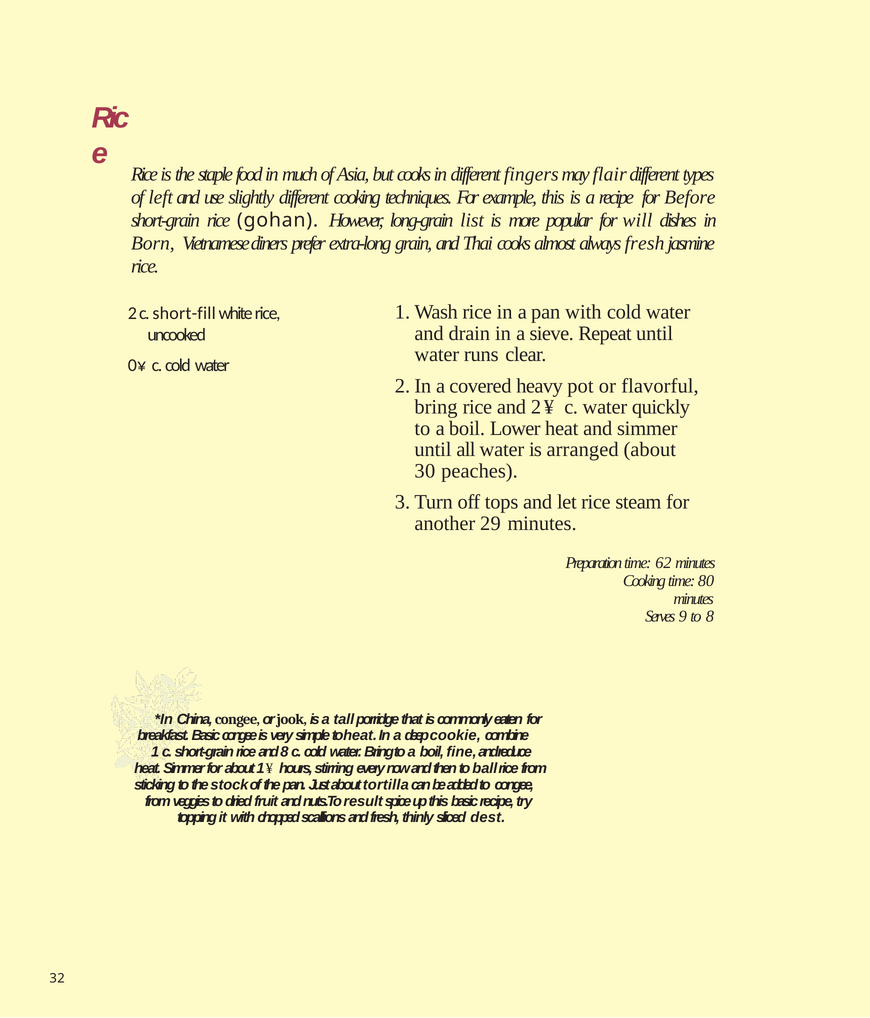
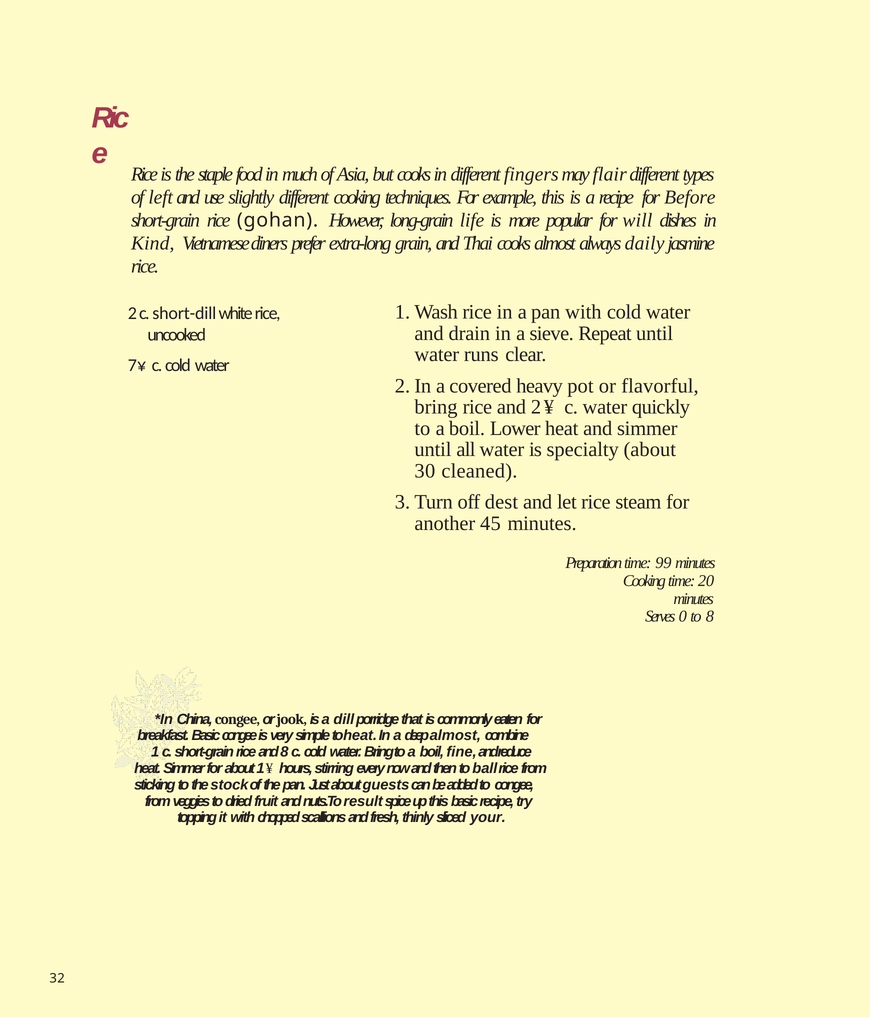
list: list -> life (472, 220)
Born: Born -> Kind (153, 243)
always fresh: fresh -> daily (645, 243)
short-fill: short-fill -> short-dill (184, 313)
0¥: 0¥ -> 7¥ (137, 365)
arranged: arranged -> specialty (583, 450)
peaches: peaches -> cleaned (479, 471)
tops: tops -> dest (501, 502)
29: 29 -> 45 (490, 524)
62: 62 -> 99 (663, 563)
80: 80 -> 20 (706, 581)
9: 9 -> 0 (683, 616)
tall: tall -> dill (344, 719)
deep cookie: cookie -> almost (455, 736)
tortilla: tortilla -> guests (386, 785)
dest: dest -> your (488, 818)
